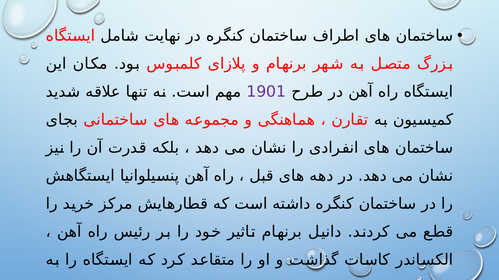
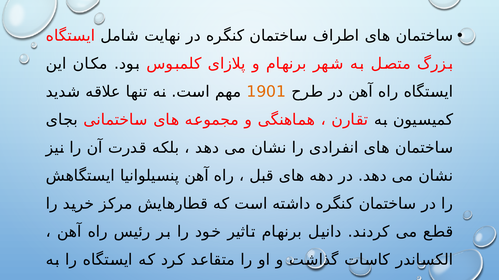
1901 colour: purple -> orange (266, 92)
